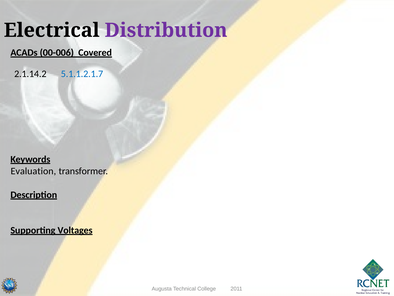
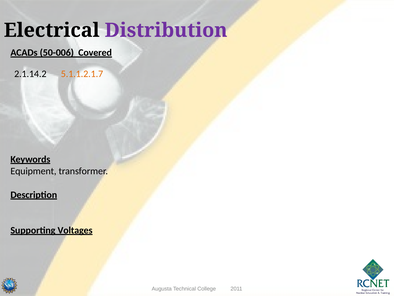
00-006: 00-006 -> 50-006 (57, 53)
5.1.1.2.1.7 colour: blue -> orange (82, 74)
Evaluation: Evaluation -> Equipment (33, 171)
